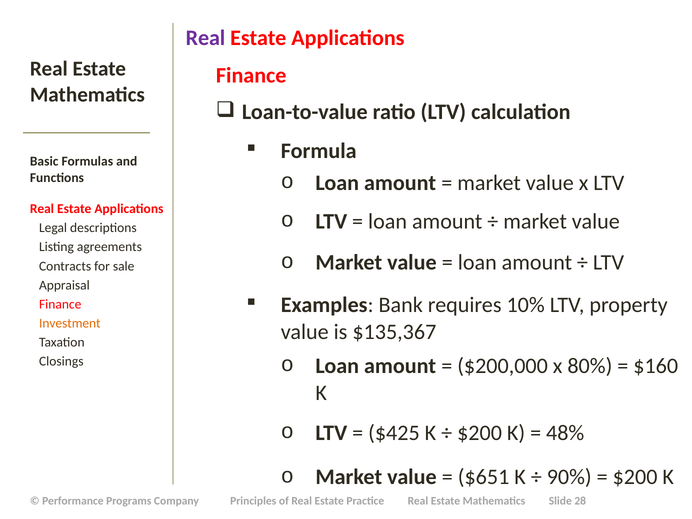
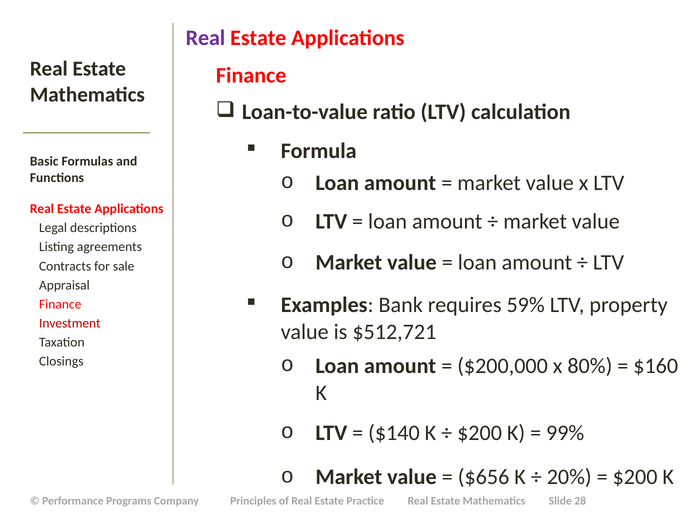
10%: 10% -> 59% (526, 305)
Investment colour: orange -> red (70, 323)
$135,367: $135,367 -> $512,721 (394, 332)
$425: $425 -> $140 (394, 433)
48%: 48% -> 99% (565, 433)
$651: $651 -> $656 (484, 477)
90%: 90% -> 20% (569, 477)
